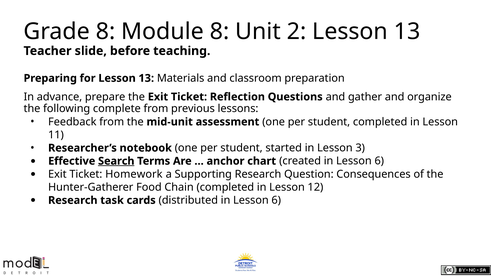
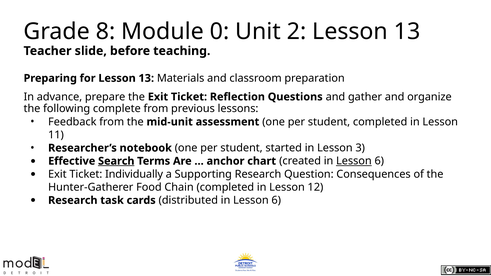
Module 8: 8 -> 0 (220, 32)
Lesson underline: none -> present (354, 161)
Homework: Homework -> Individually (134, 174)
